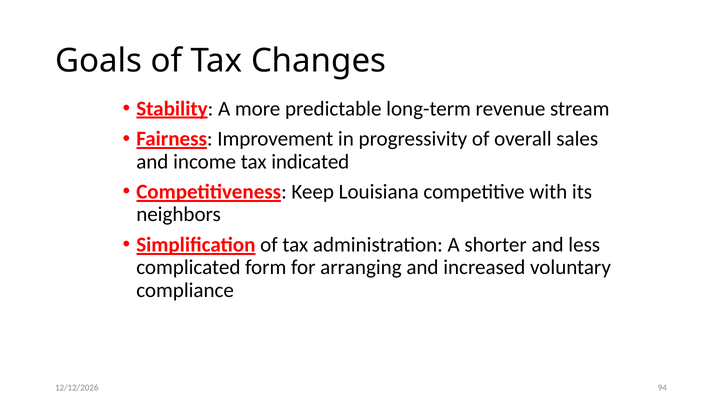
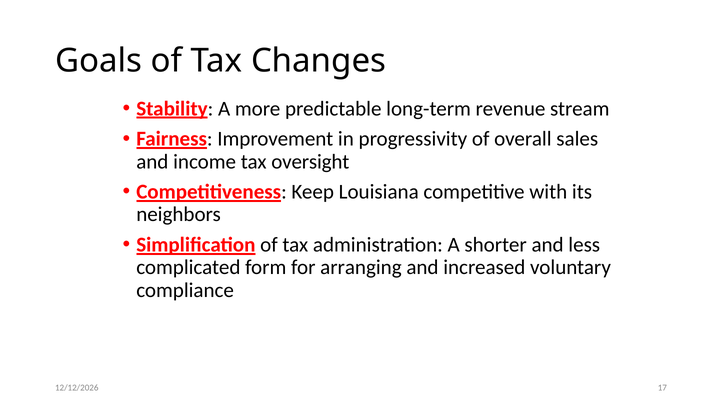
indicated: indicated -> oversight (310, 162)
94: 94 -> 17 (662, 388)
